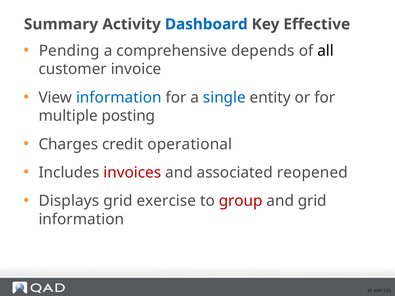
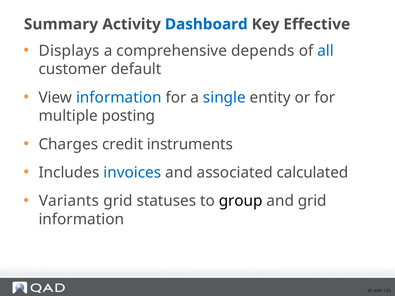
Pending: Pending -> Displays (69, 51)
all colour: black -> blue (326, 51)
invoice: invoice -> default (136, 69)
operational: operational -> instruments (190, 144)
invoices colour: red -> blue (132, 173)
reopened: reopened -> calculated (312, 173)
Displays: Displays -> Variants (69, 201)
exercise: exercise -> statuses (166, 201)
group colour: red -> black (241, 201)
